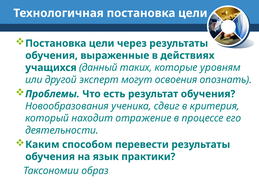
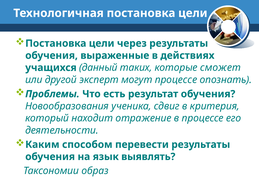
уровням: уровням -> сможет (220, 67)
могут освоения: освоения -> процессе (176, 79)
практики: практики -> выявлять (148, 156)
